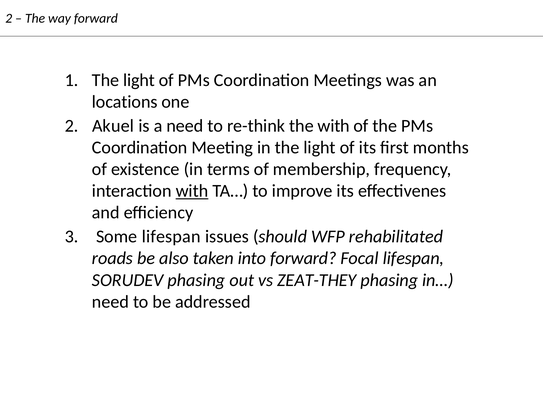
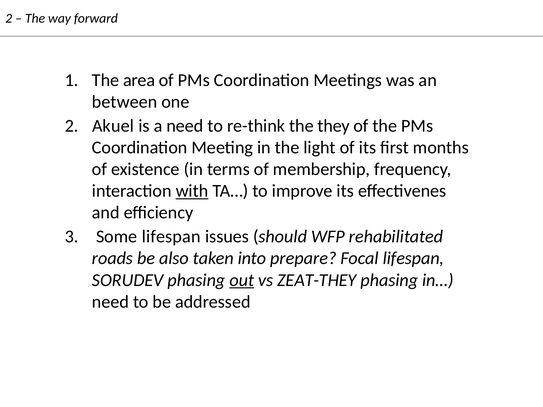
light: light -> area (139, 80)
locations: locations -> between (125, 102)
the with: with -> they (334, 126)
into forward: forward -> prepare (303, 259)
out underline: none -> present (242, 280)
